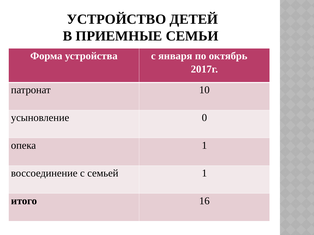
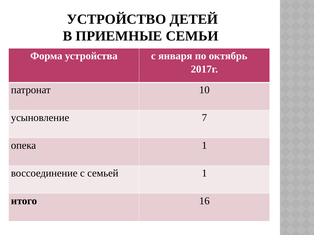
0: 0 -> 7 (204, 118)
